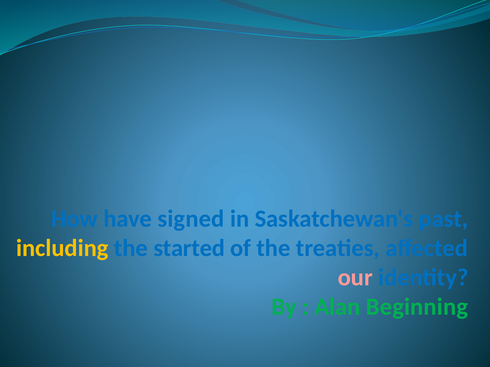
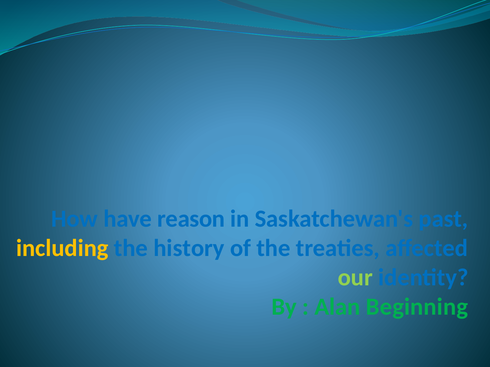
signed: signed -> reason (191, 219)
started: started -> history (189, 248)
our colour: pink -> light green (355, 278)
